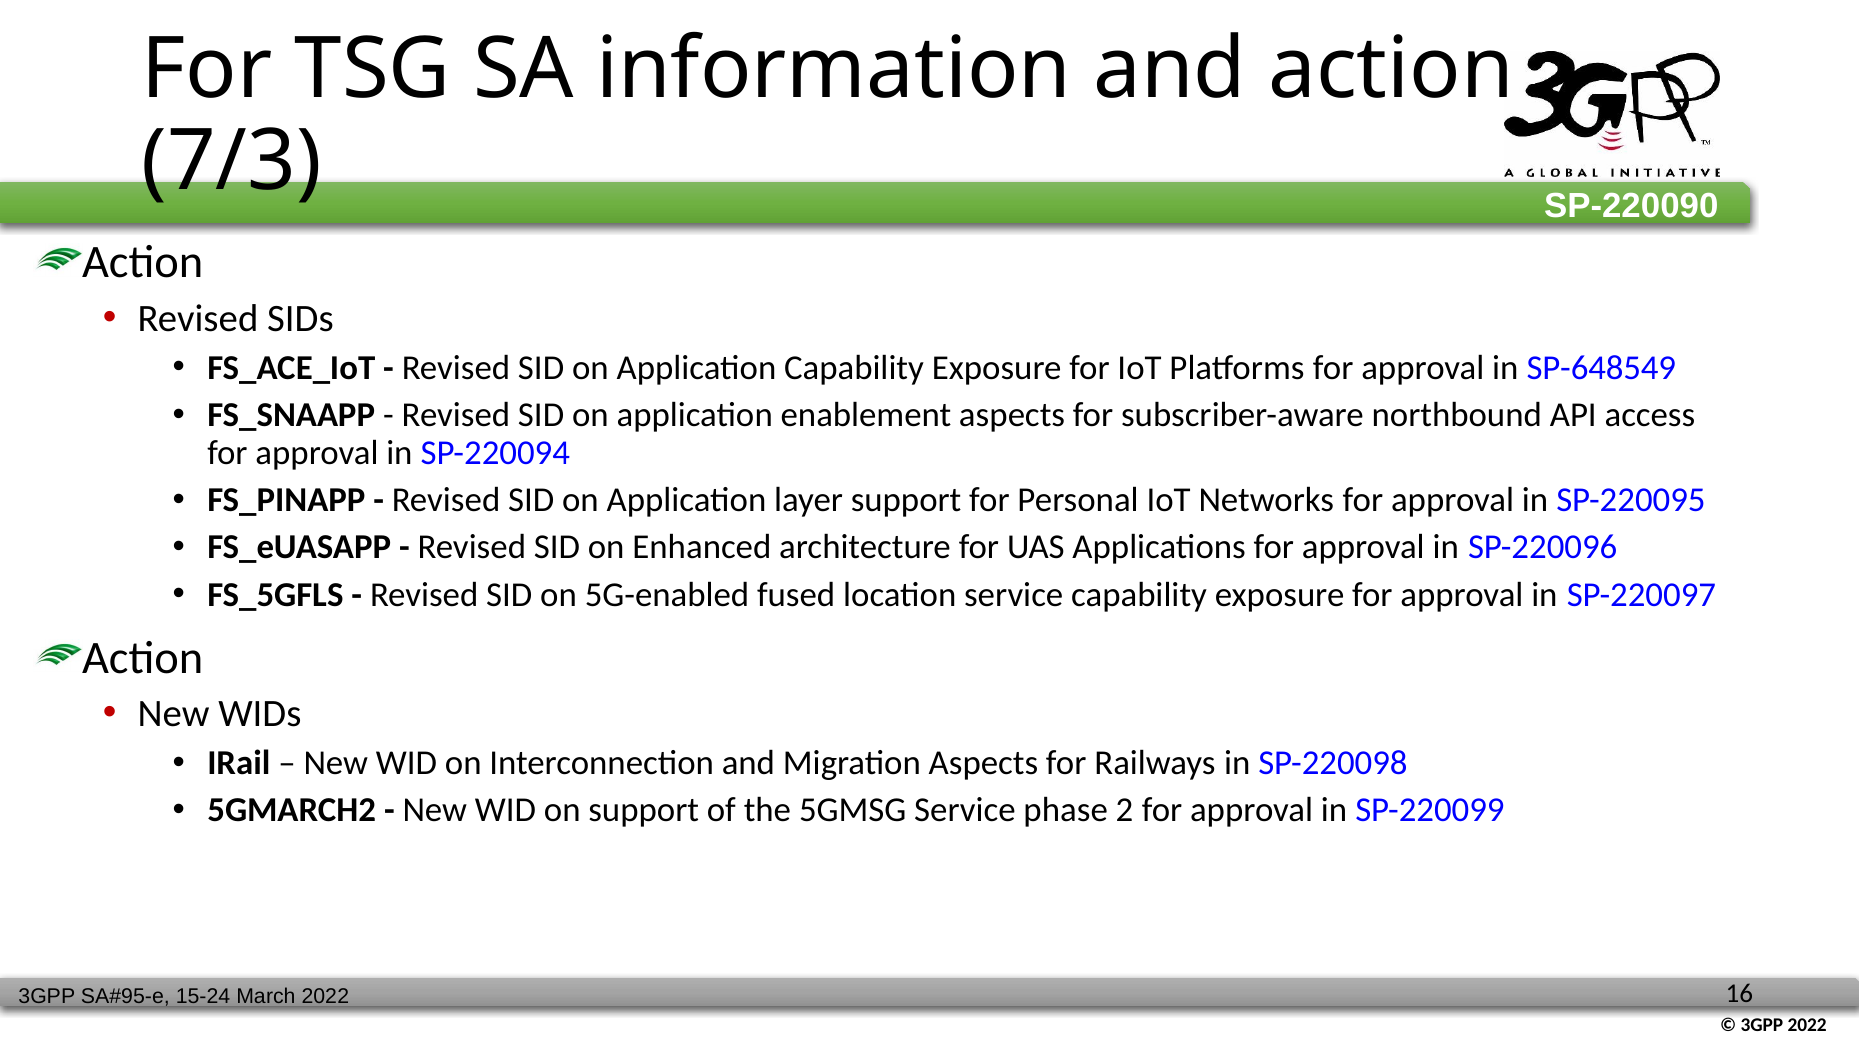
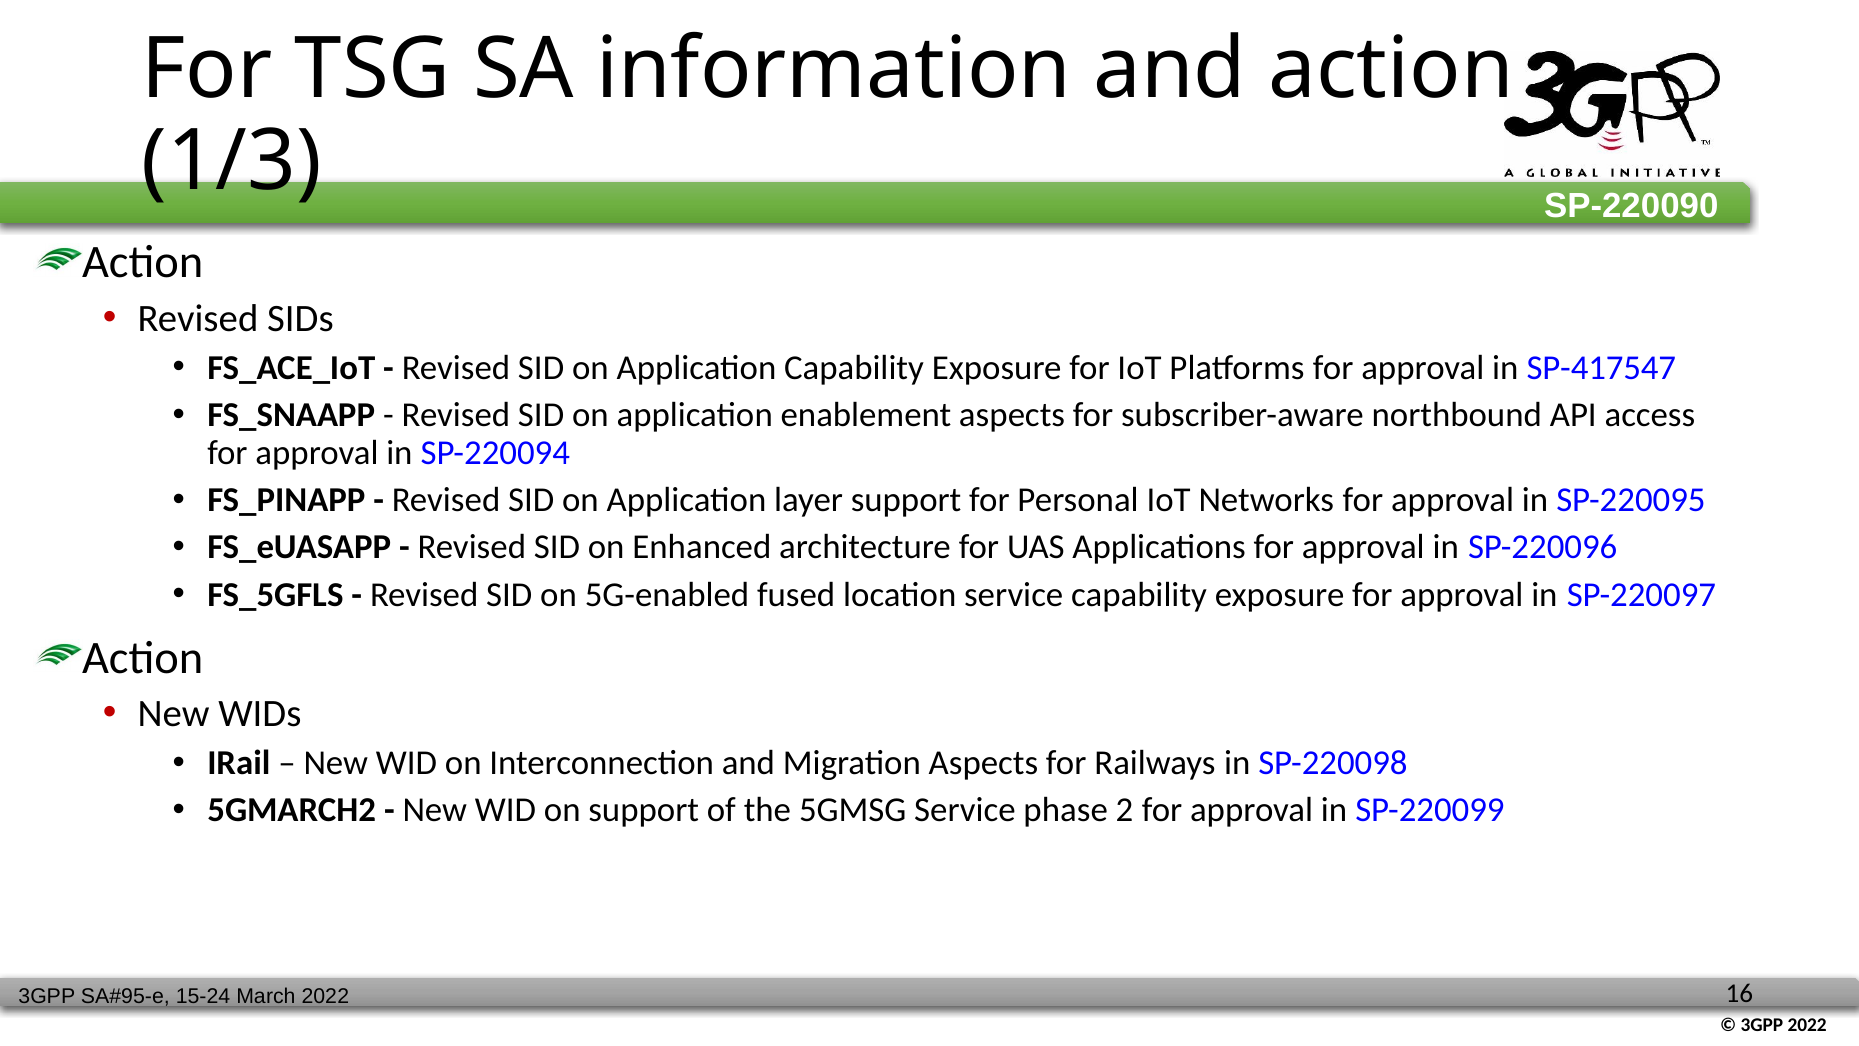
7/3: 7/3 -> 1/3 (232, 161)
SP-648549: SP-648549 -> SP-417547 (1601, 368)
